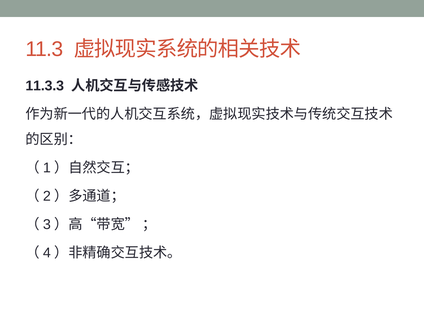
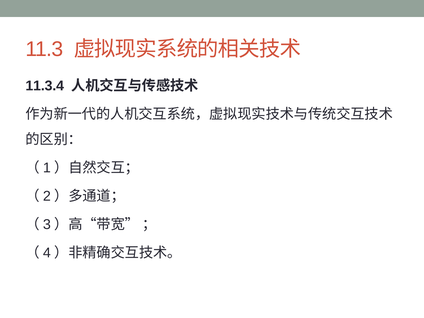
11.3.3: 11.3.3 -> 11.3.4 (45, 86)
